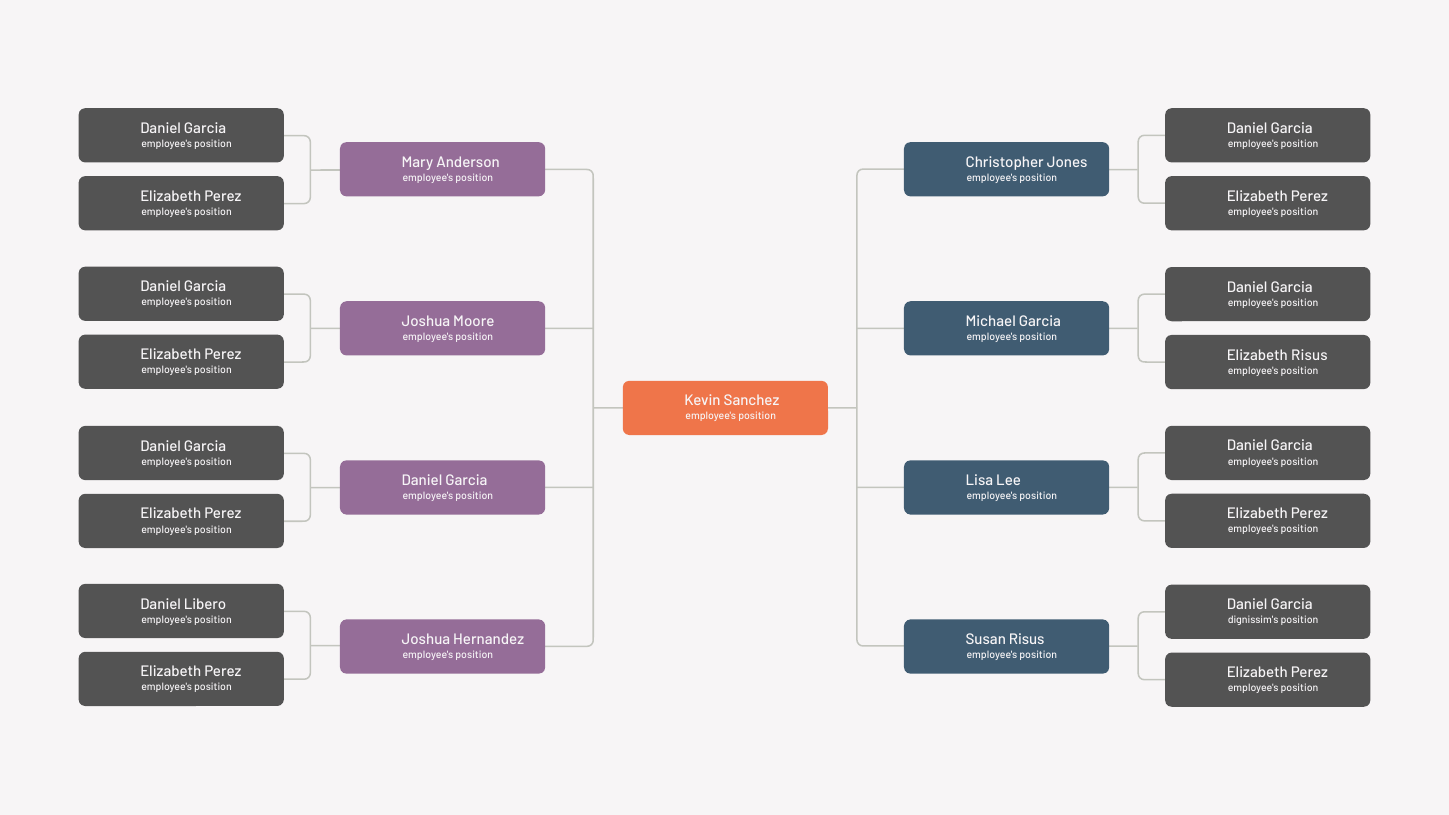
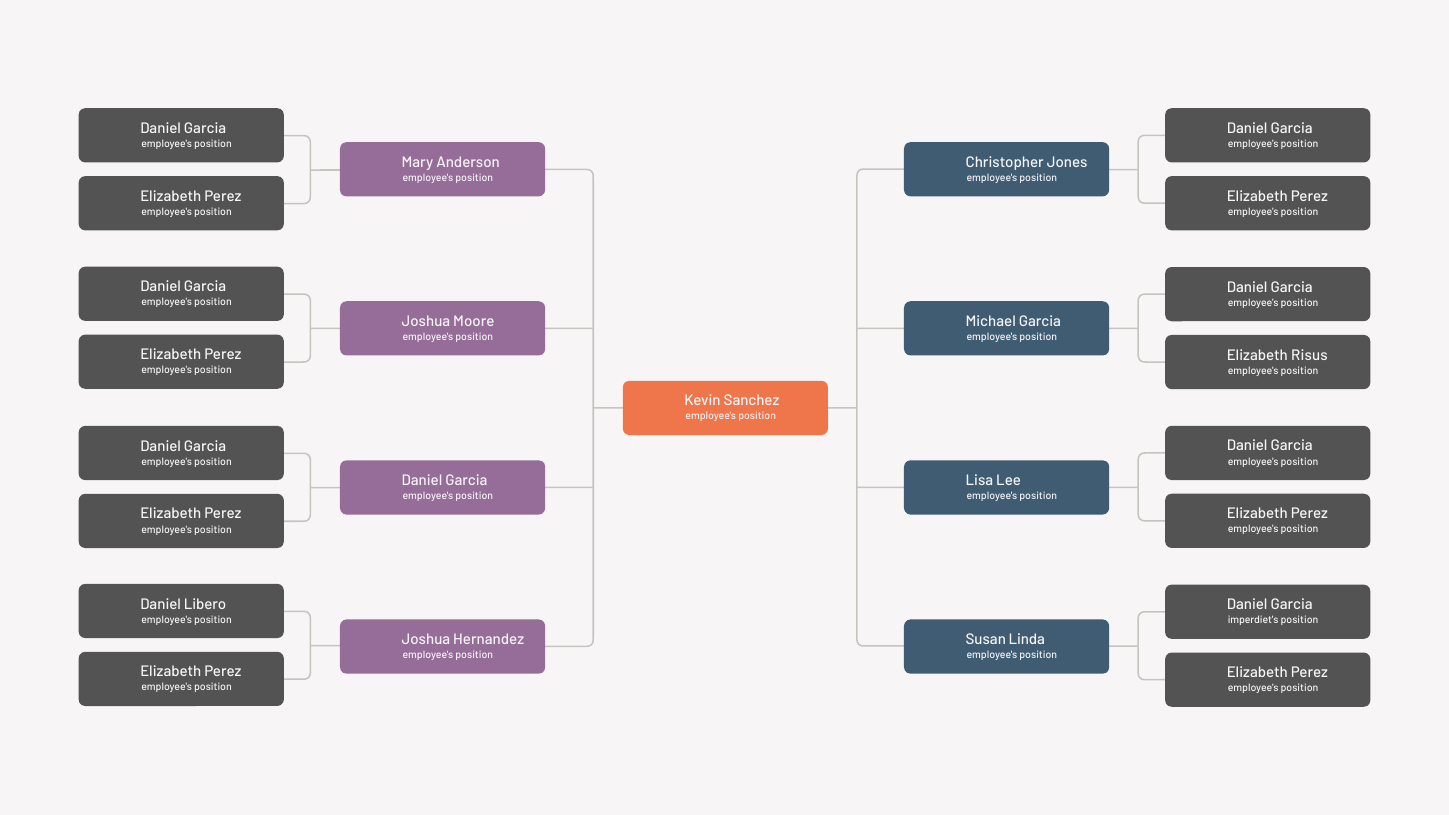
dignissim's: dignissim's -> imperdiet's (1253, 620)
Susan Risus: Risus -> Linda (1027, 640)
